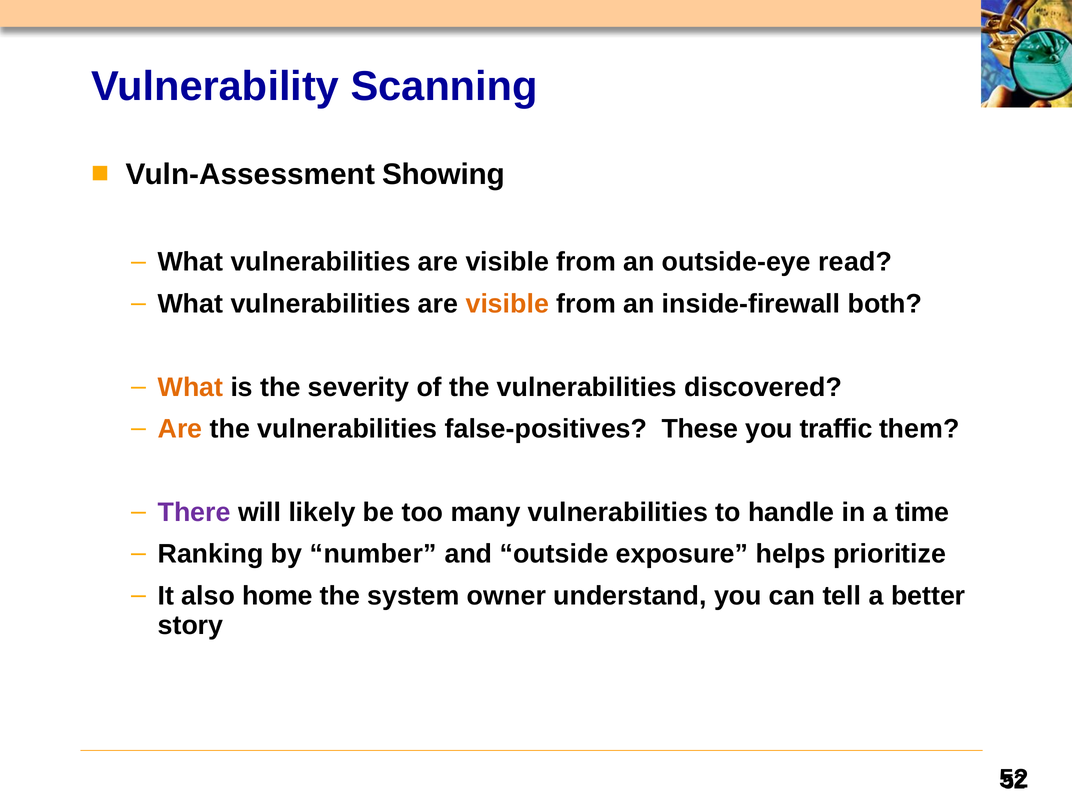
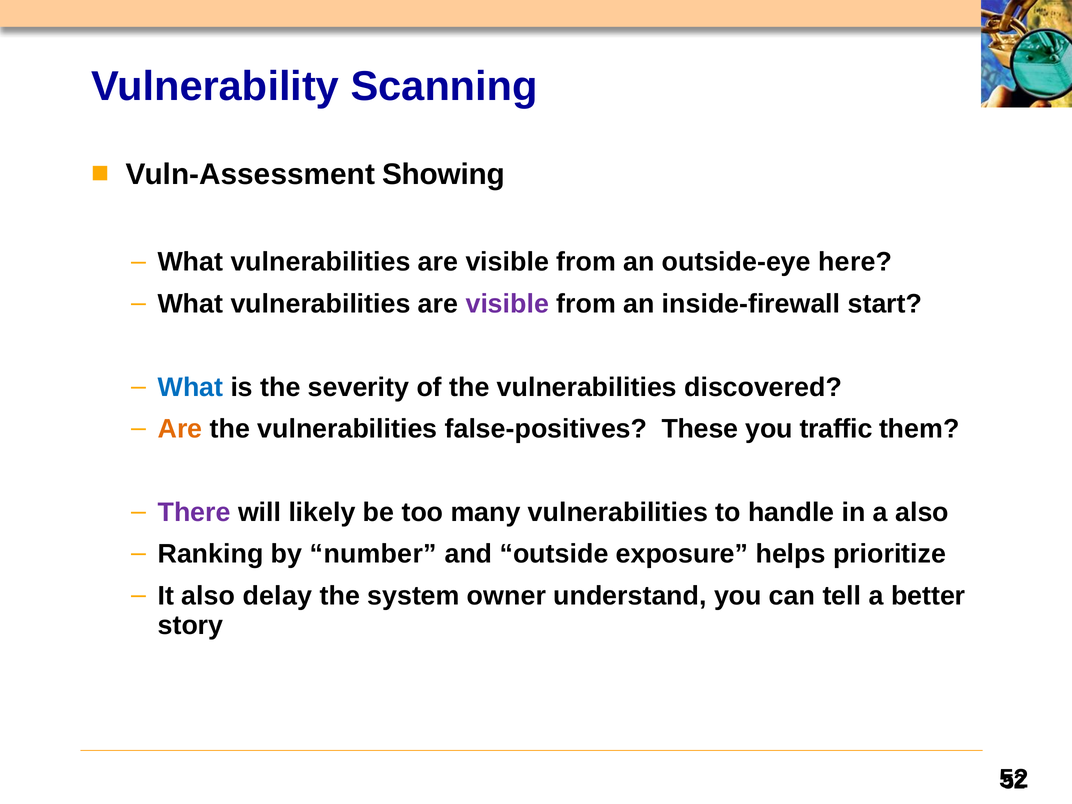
read: read -> here (855, 262)
visible colour: orange -> purple (507, 304)
both: both -> start (885, 304)
What colour: orange -> blue (190, 387)
a time: time -> also (922, 512)
home: home -> delay (277, 596)
